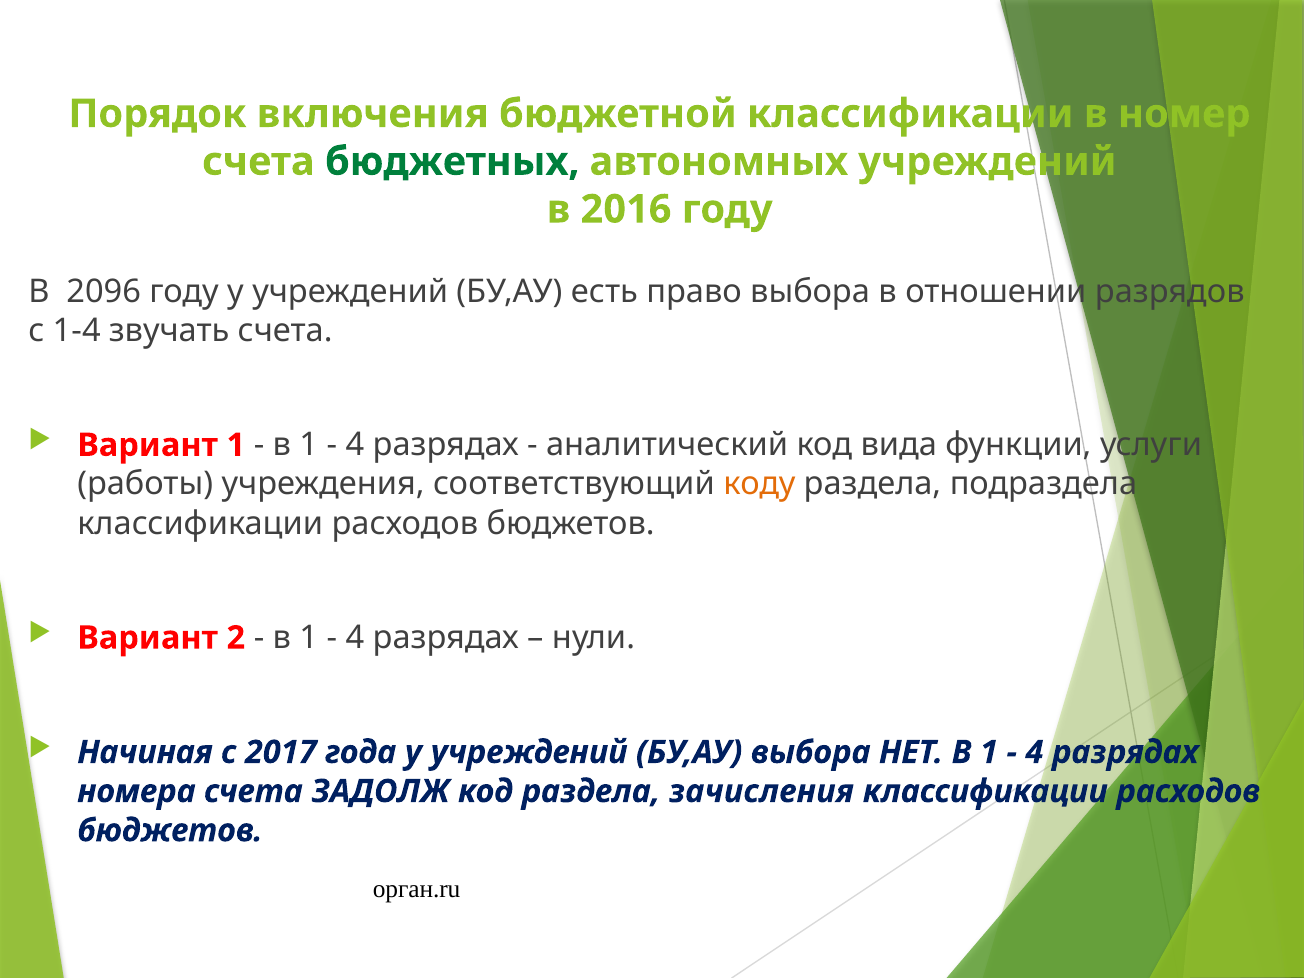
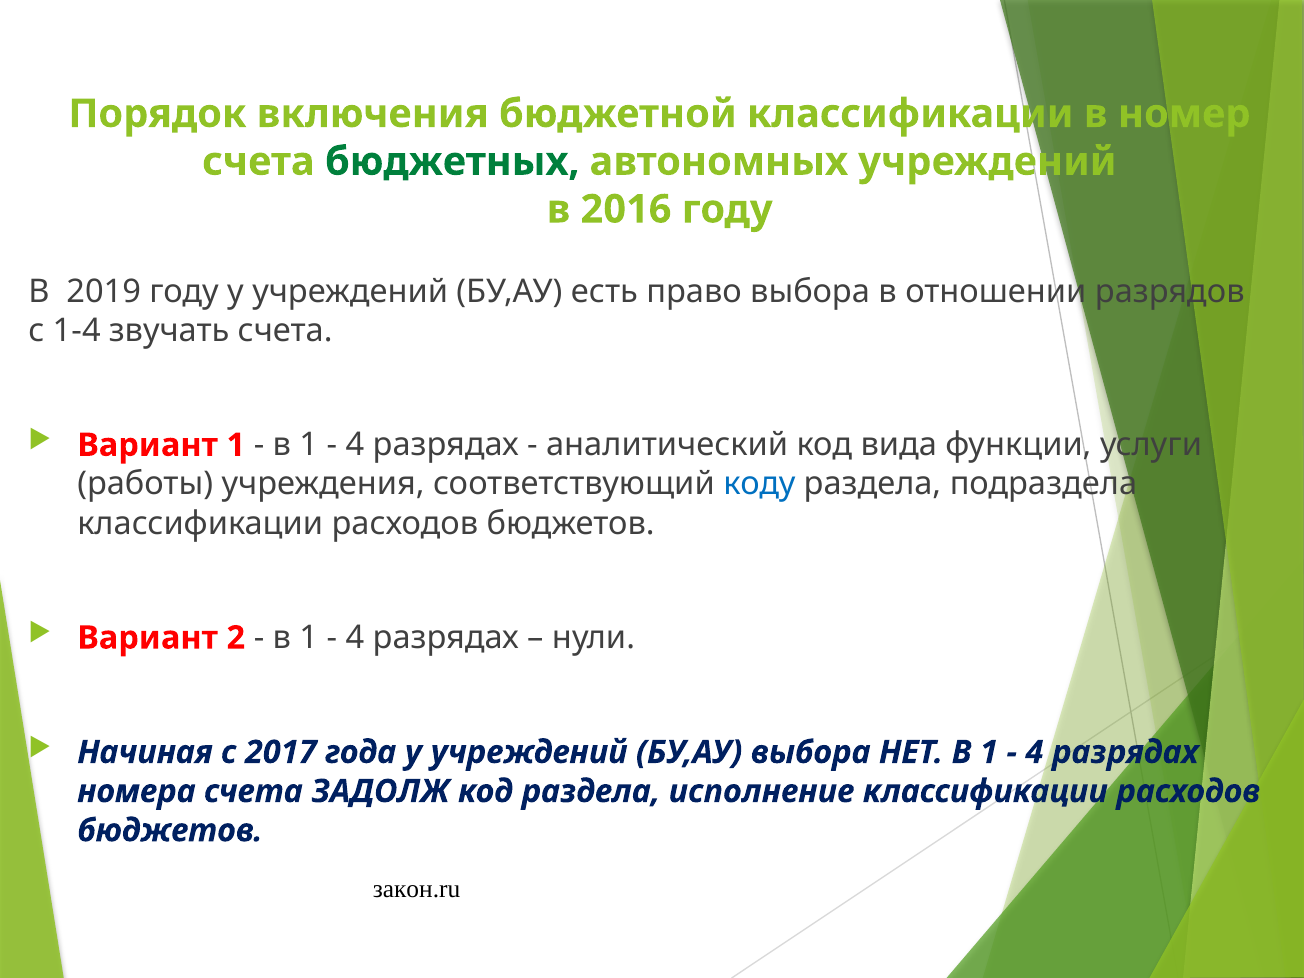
2096: 2096 -> 2019 (104, 291)
коду colour: orange -> blue (759, 484)
зачисления: зачисления -> исполнение (761, 791)
орган.ru: орган.ru -> закон.ru (417, 889)
